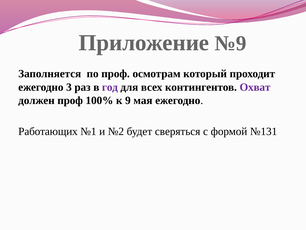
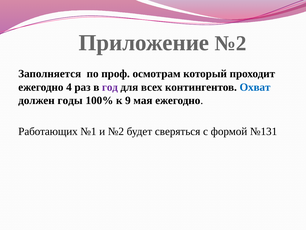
Приложение №9: №9 -> №2 (231, 43)
3: 3 -> 4 (69, 87)
Охват colour: purple -> blue (255, 87)
должен проф: проф -> годы (70, 100)
